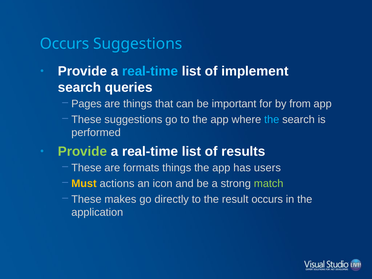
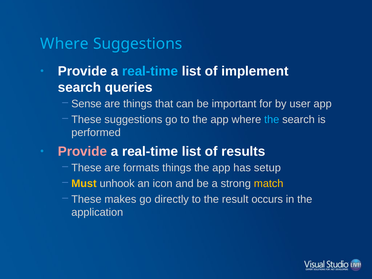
Occurs: Occurs -> Where (64, 44)
Pages: Pages -> Sense (86, 104)
from: from -> user (300, 104)
Provide colour: light green -> pink (82, 151)
users: users -> setup (267, 168)
actions: actions -> unhook (117, 184)
match colour: light green -> yellow (269, 184)
